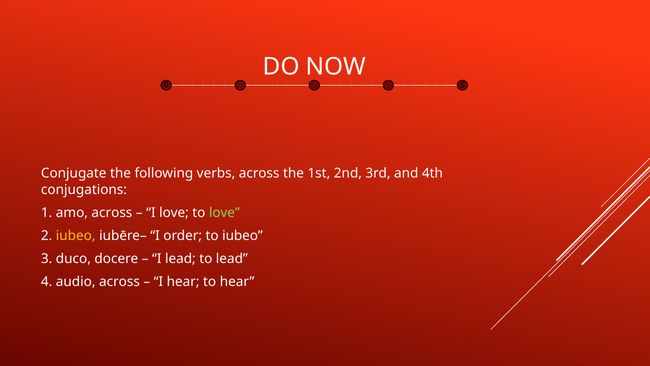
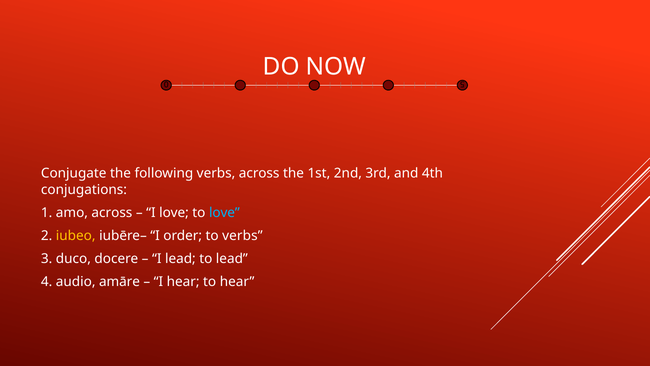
love colour: light green -> light blue (224, 212)
to iubeo: iubeo -> verbs (242, 236)
audio across: across -> amāre (119, 282)
